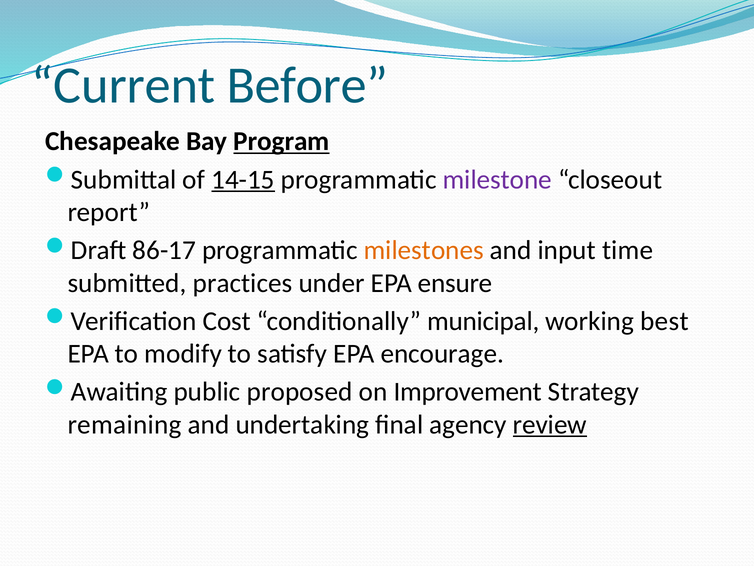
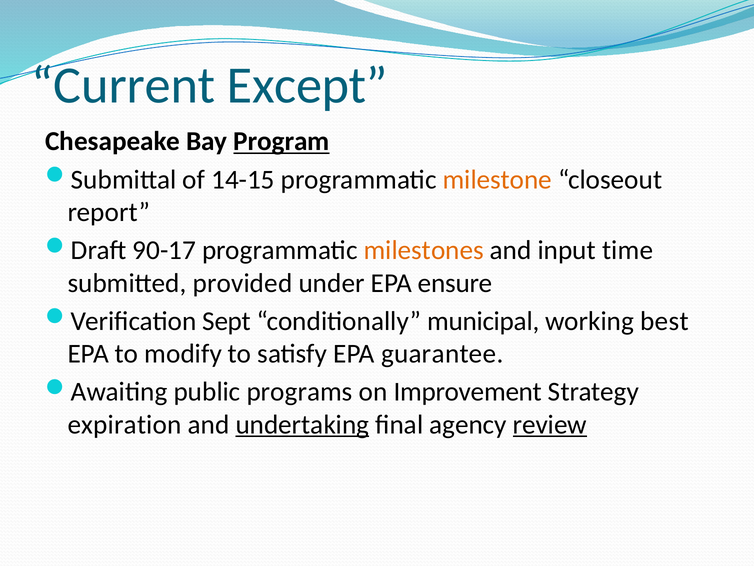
Before: Before -> Except (307, 85)
14-15 underline: present -> none (243, 179)
milestone colour: purple -> orange (497, 179)
86-17: 86-17 -> 90-17 (164, 250)
practices: practices -> provided (243, 283)
Cost: Cost -> Sept (227, 321)
encourage: encourage -> guarantee (442, 354)
proposed: proposed -> programs (300, 392)
remaining: remaining -> expiration (125, 424)
undertaking underline: none -> present (302, 424)
